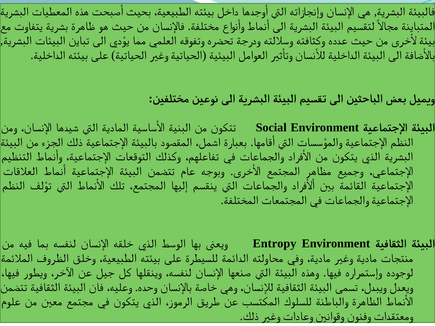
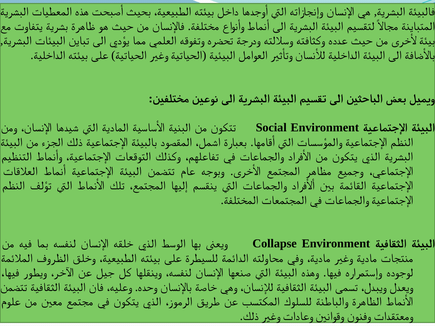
Entropy: Entropy -> Collapse (275, 244)
